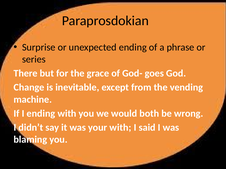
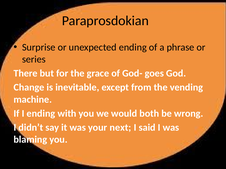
your with: with -> next (120, 128)
